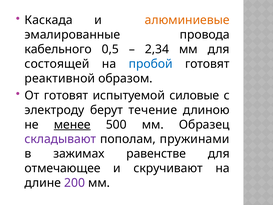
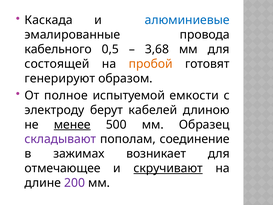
алюминиевые colour: orange -> blue (187, 20)
2,34: 2,34 -> 3,68 (157, 49)
пробой colour: blue -> orange (151, 64)
реактивной: реактивной -> генерируют (60, 78)
От готовят: готовят -> полное (66, 95)
силовые: силовые -> емкости (194, 95)
течение: течение -> кабелей (153, 110)
пружинами: пружинами -> соединение (195, 139)
равенстве: равенстве -> возникает (156, 154)
скручивают underline: none -> present (168, 168)
